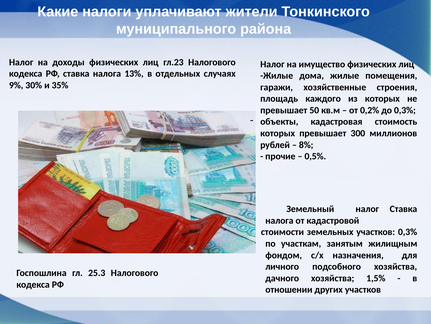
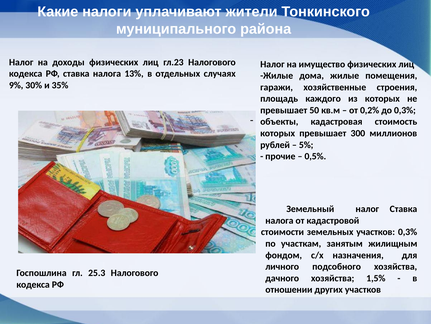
8%: 8% -> 5% (306, 145)
